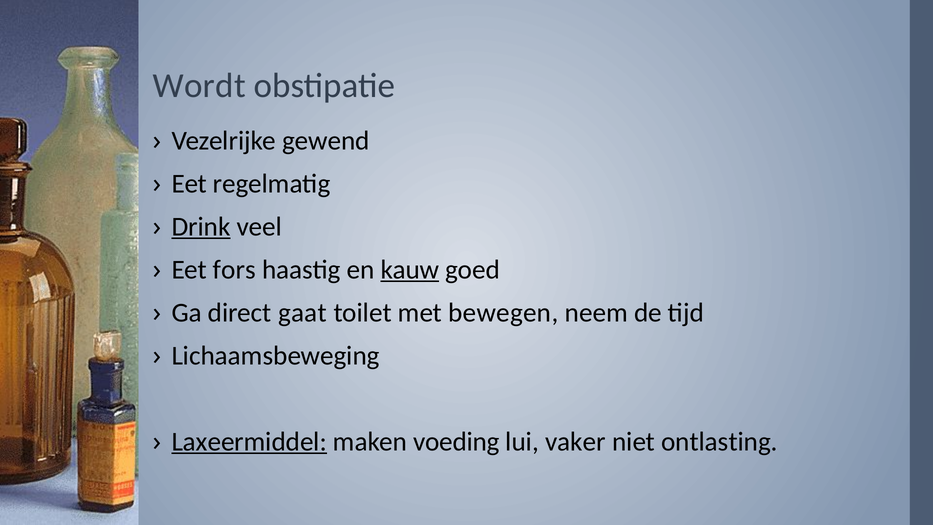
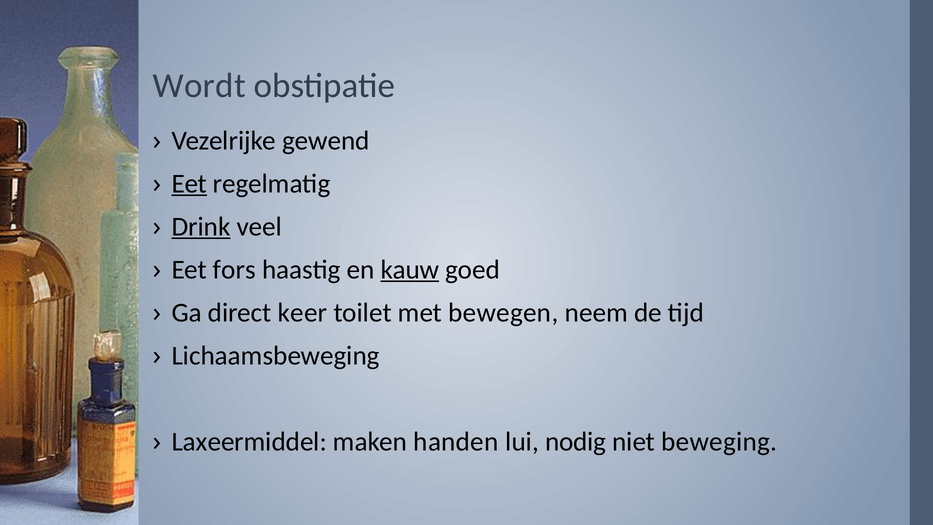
Eet underline: none -> present (189, 184)
gaat: gaat -> keer (302, 313)
Laxeermiddel underline: present -> none (249, 442)
voeding: voeding -> handen (456, 442)
vaker: vaker -> nodig (576, 442)
ontlasting: ontlasting -> beweging (719, 442)
